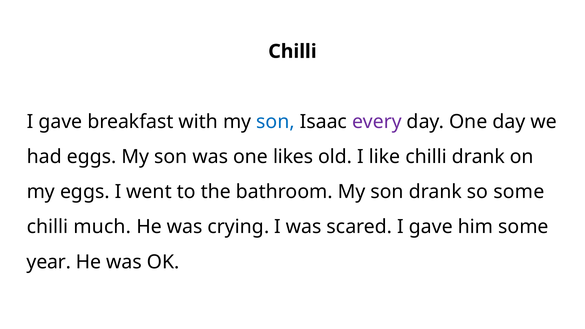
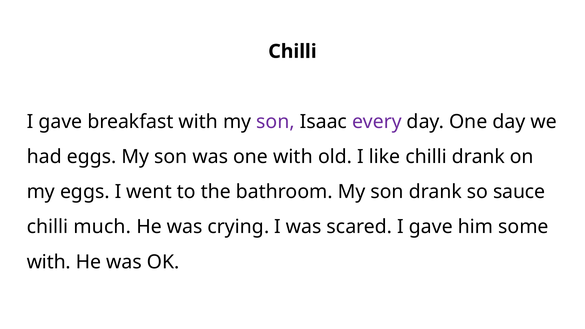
son colour: blue -> purple (276, 122)
one likes: likes -> with (293, 157)
so some: some -> sauce (519, 192)
year: year -> with (49, 262)
